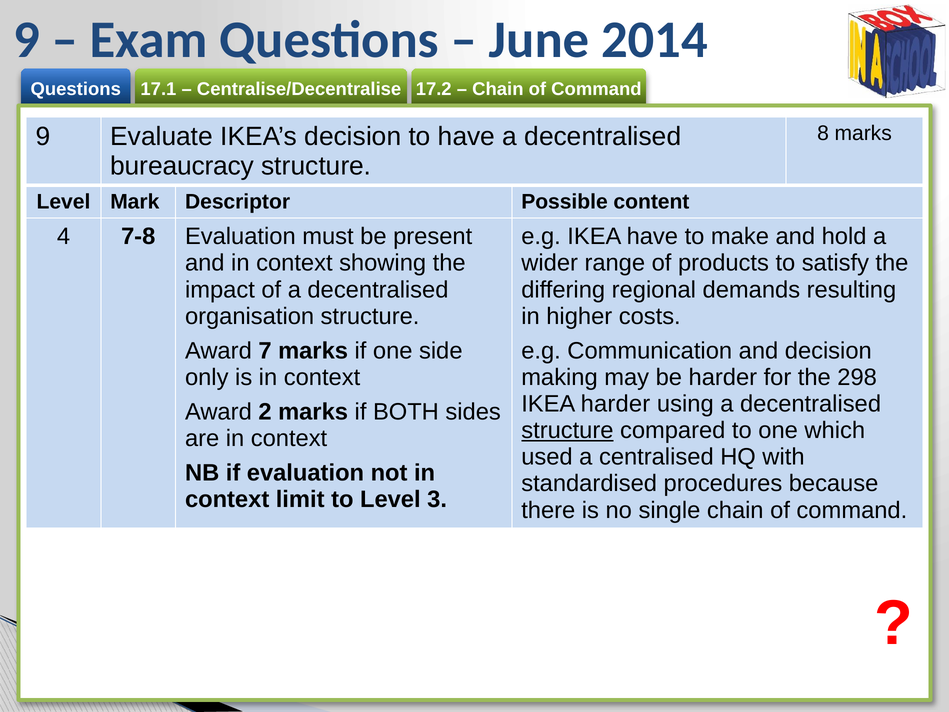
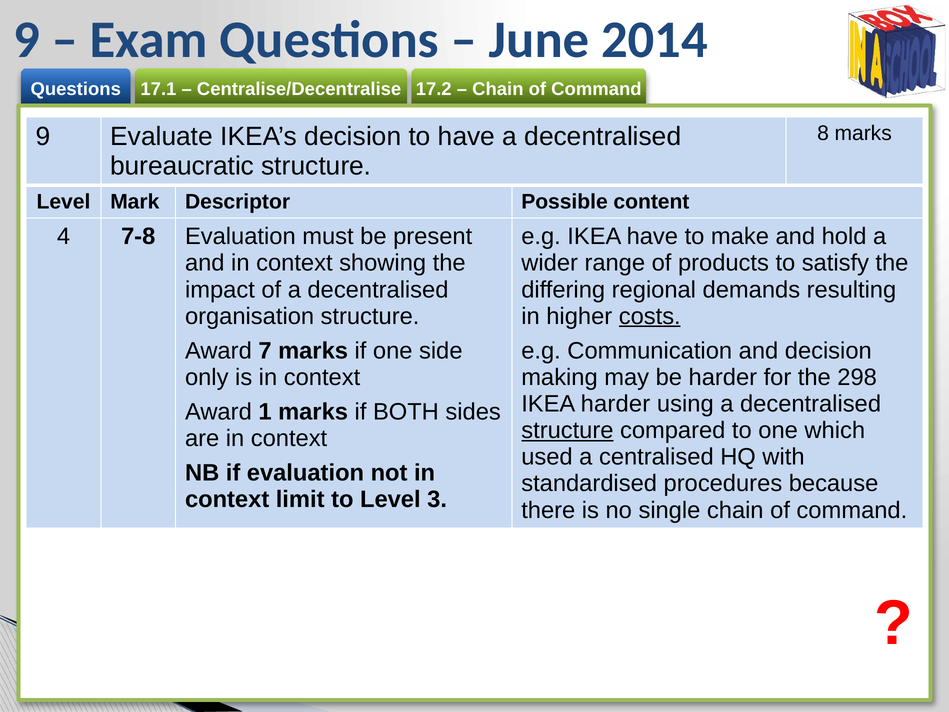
bureaucracy: bureaucracy -> bureaucratic (182, 166)
costs underline: none -> present (650, 316)
2: 2 -> 1 (265, 412)
